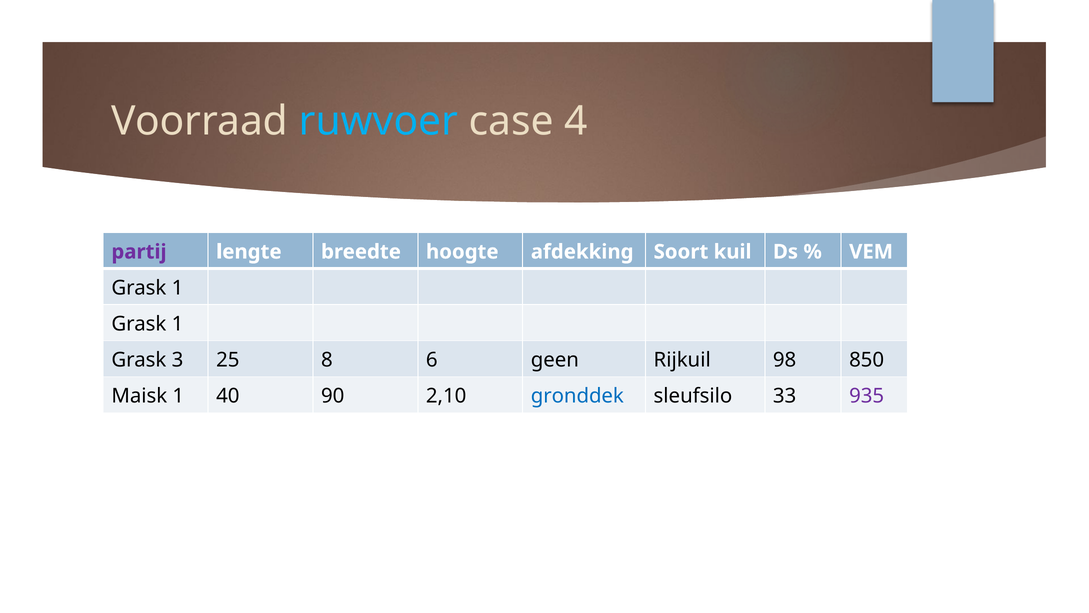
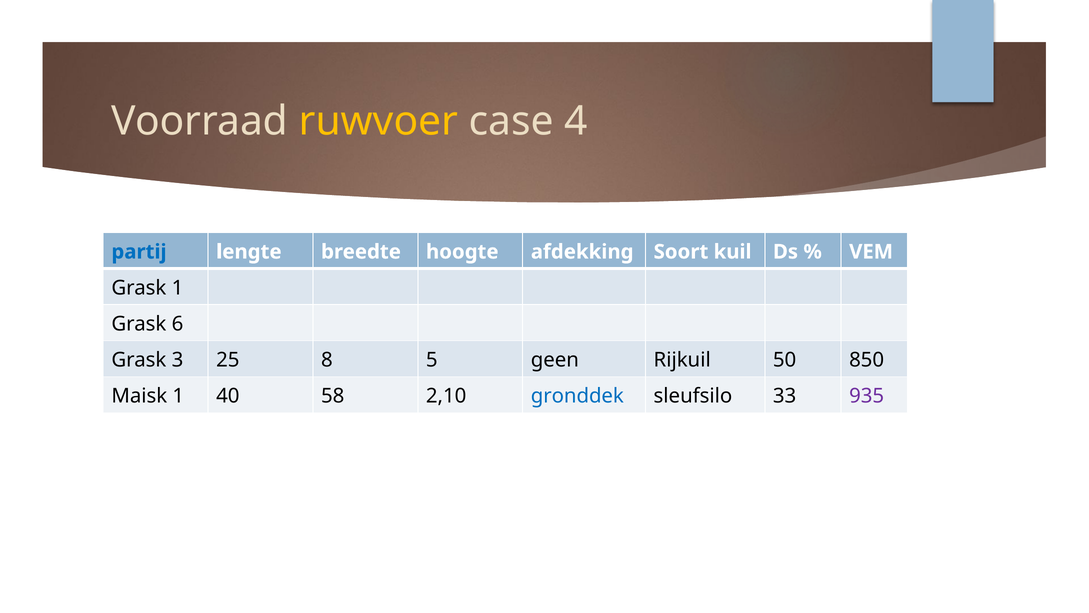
ruwvoer colour: light blue -> yellow (378, 121)
partij colour: purple -> blue (139, 252)
1: 1 -> 6 (178, 324)
6: 6 -> 5 (432, 360)
98: 98 -> 50 (785, 360)
90: 90 -> 58 (333, 396)
